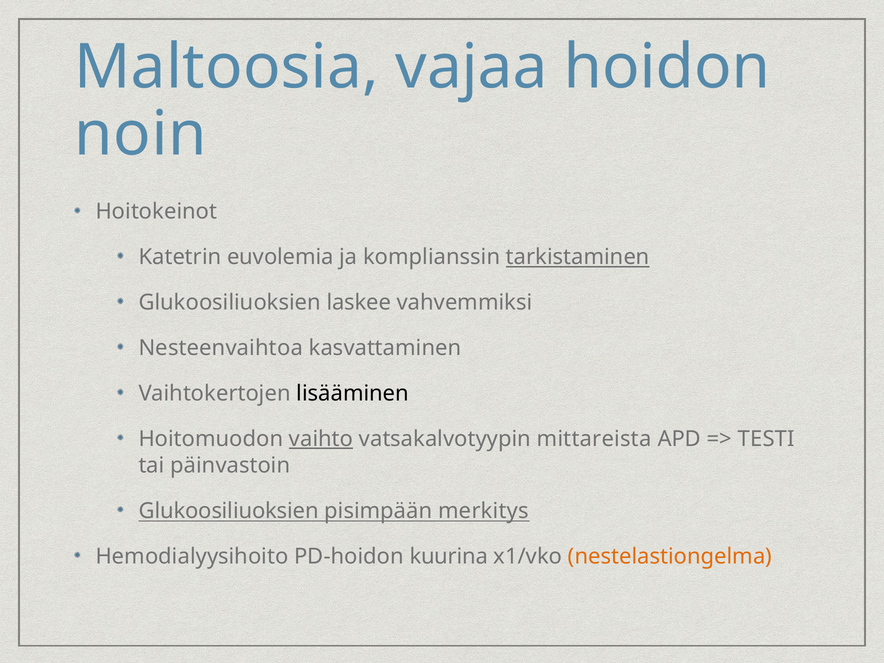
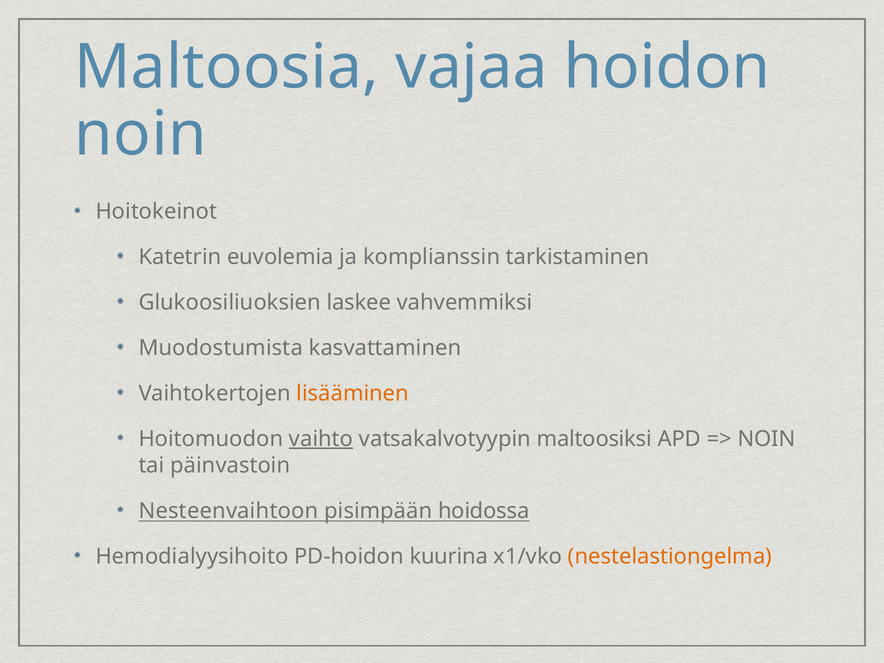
tarkistaminen underline: present -> none (578, 257)
Nesteenvaihtoa: Nesteenvaihtoa -> Muodostumista (221, 348)
lisääminen colour: black -> orange (353, 393)
mittareista: mittareista -> maltoosiksi (594, 439)
TESTI: TESTI -> NOIN (766, 439)
Glukoosiliuoksien: Glukoosiliuoksien -> Nesteenvaihtoon (228, 511)
merkitys: merkitys -> hoidossa (484, 511)
